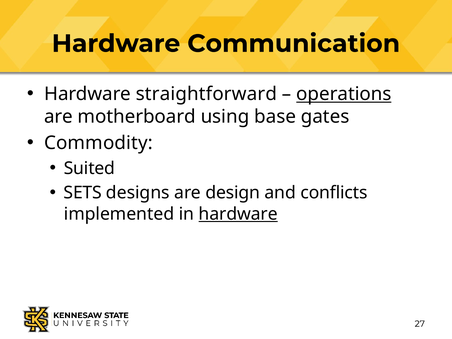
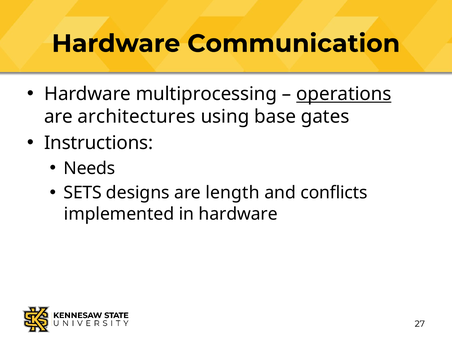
straightforward: straightforward -> multiprocessing (206, 94)
motherboard: motherboard -> architectures (137, 117)
Commodity: Commodity -> Instructions (99, 143)
Suited: Suited -> Needs (89, 168)
design: design -> length (233, 193)
hardware underline: present -> none (238, 214)
